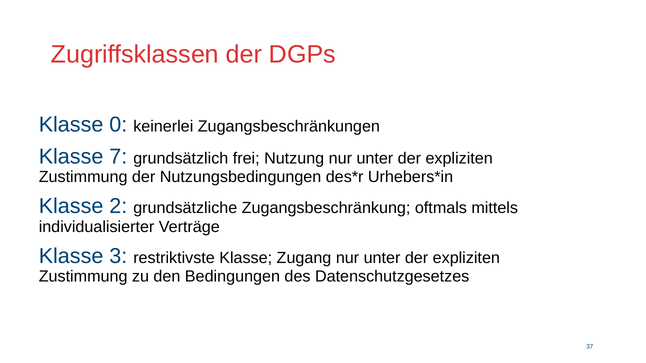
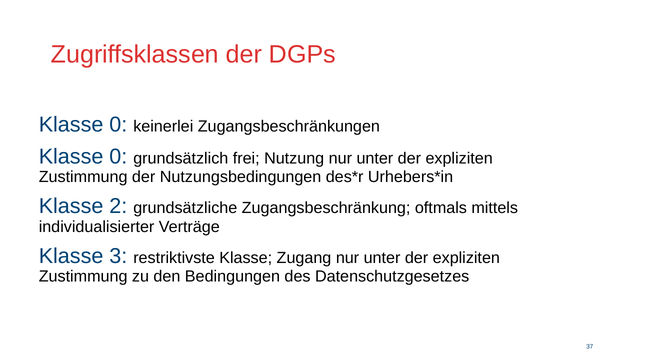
7: 7 -> 0 (118, 157)
